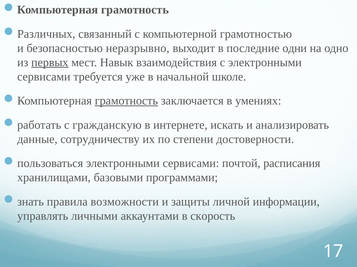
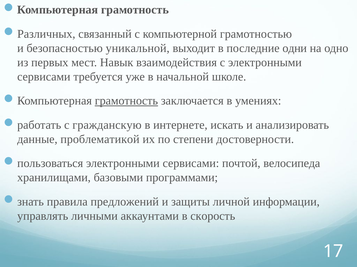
неразрывно: неразрывно -> уникальной (138, 48)
первых underline: present -> none (50, 63)
сотрудничеству: сотрудничеству -> проблематикой (100, 139)
расписания: расписания -> велосипеда (292, 164)
возможности: возможности -> предложений (125, 202)
